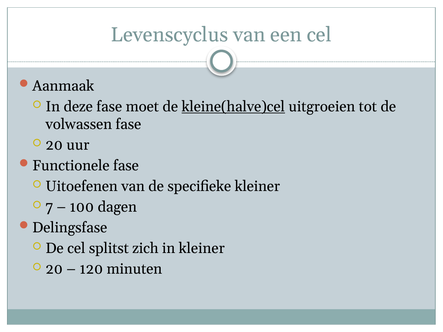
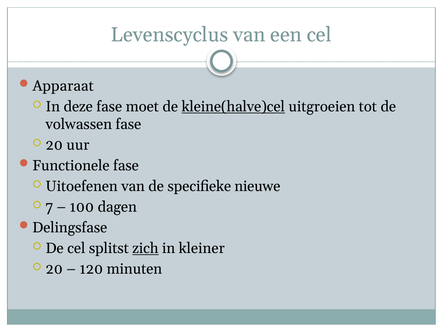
Aanmaak: Aanmaak -> Apparaat (63, 86)
specifieke kleiner: kleiner -> nieuwe (257, 186)
zich underline: none -> present (145, 248)
